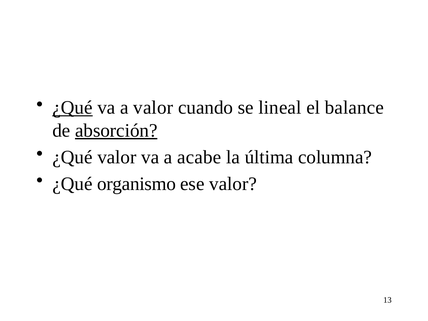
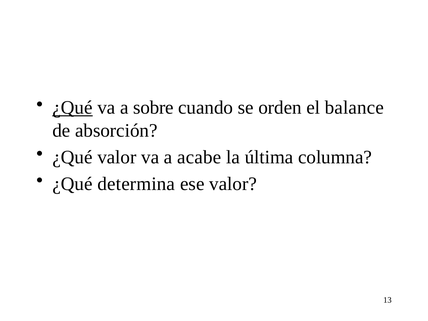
a valor: valor -> sobre (153, 108)
lineal: lineal -> orden (280, 108)
absorción underline: present -> none (116, 130)
organismo: organismo -> determina (136, 184)
